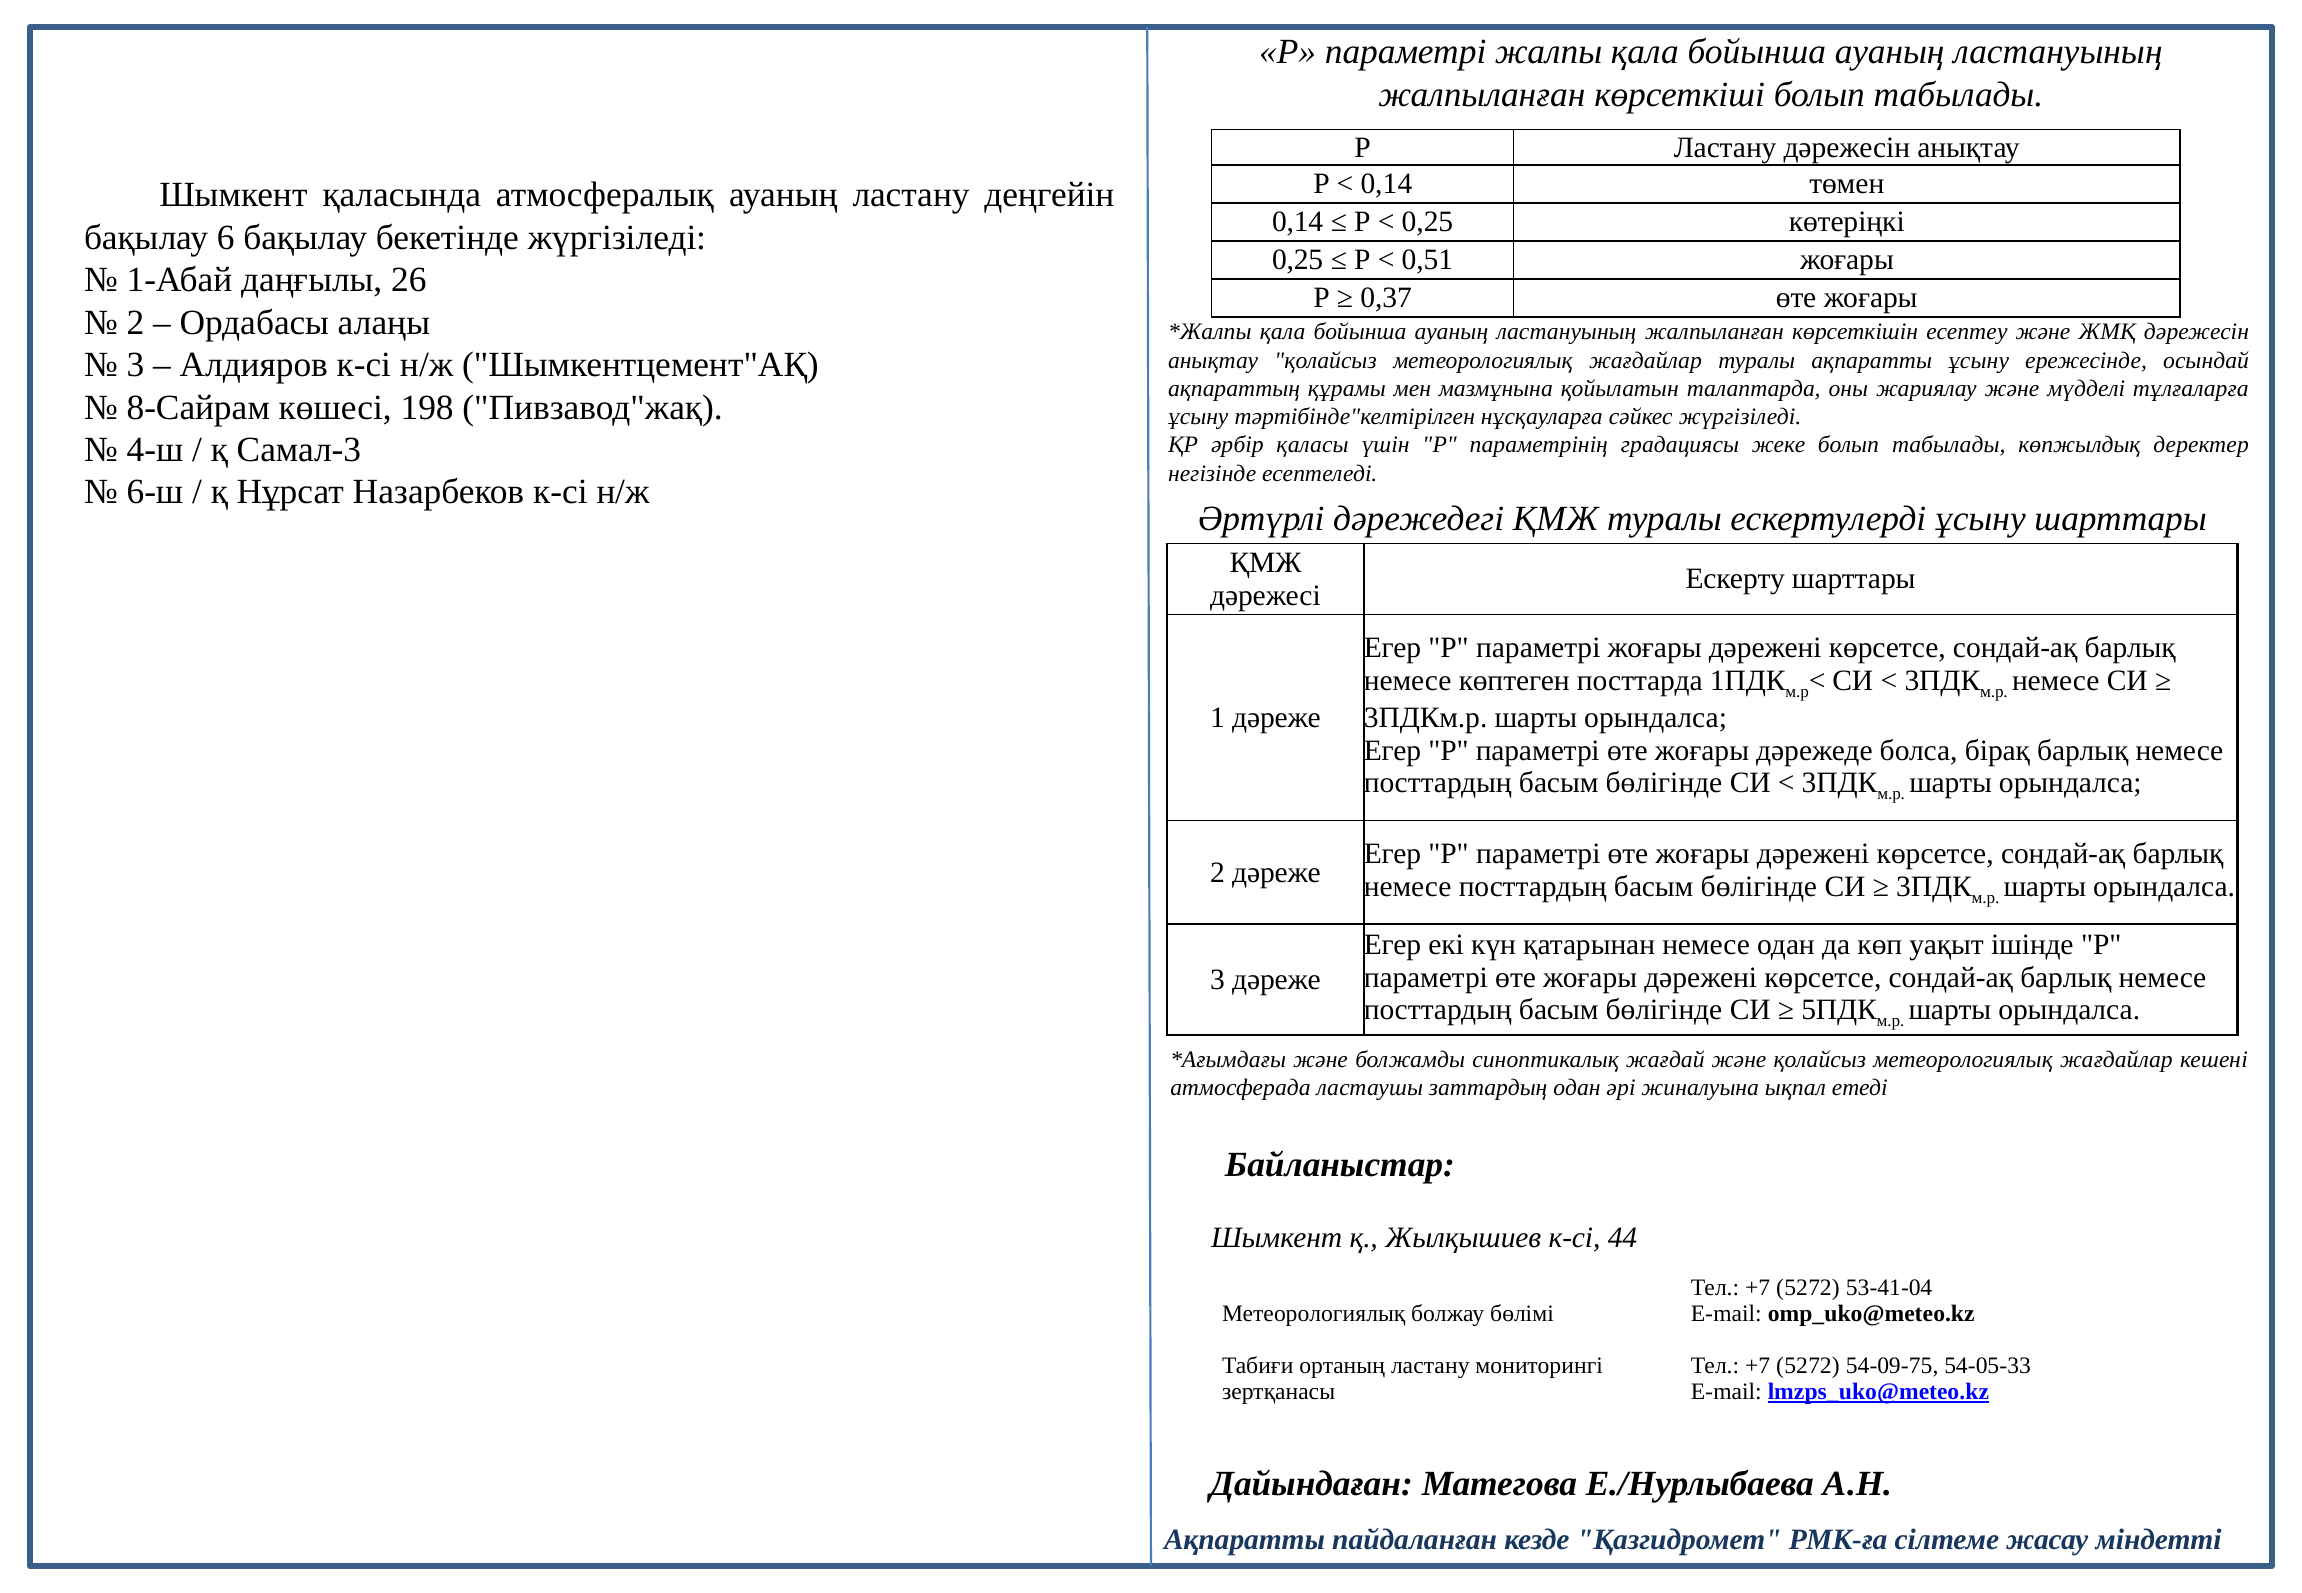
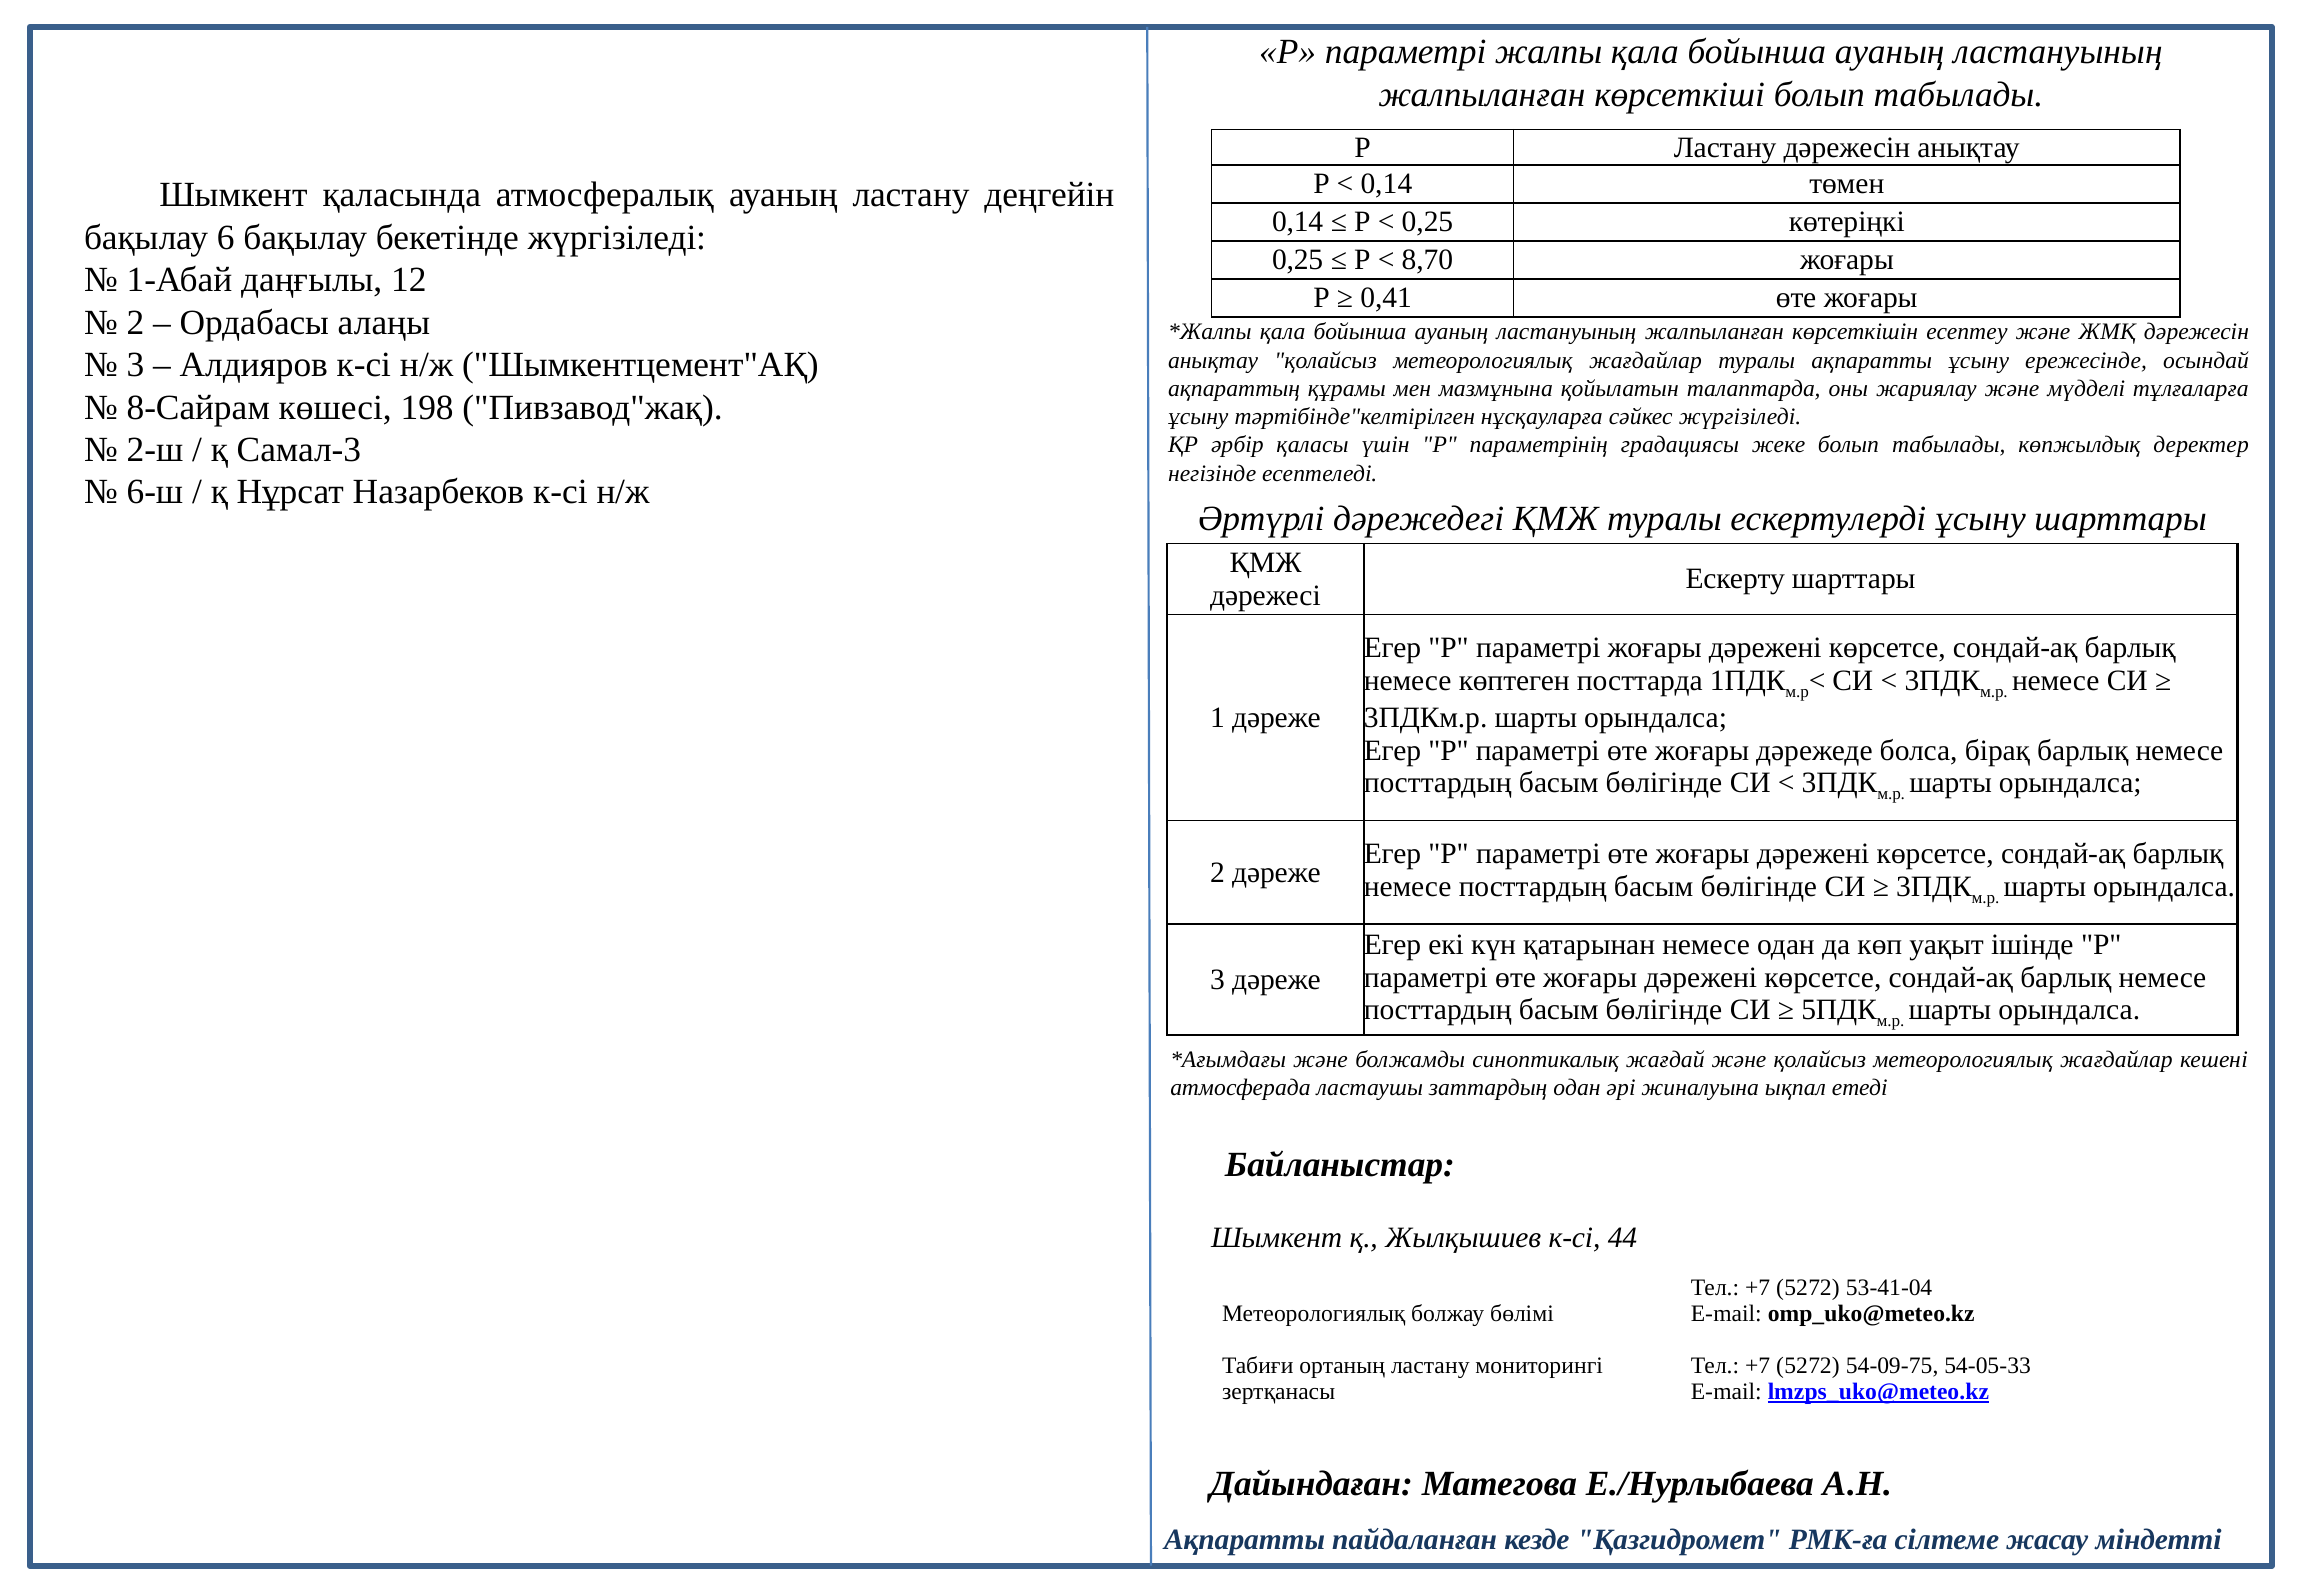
0,51: 0,51 -> 8,70 (1427, 260)
26: 26 -> 12 (409, 280)
0,37: 0,37 -> 0,41 (1386, 298)
4-ш: 4-ш -> 2-ш (155, 450)
